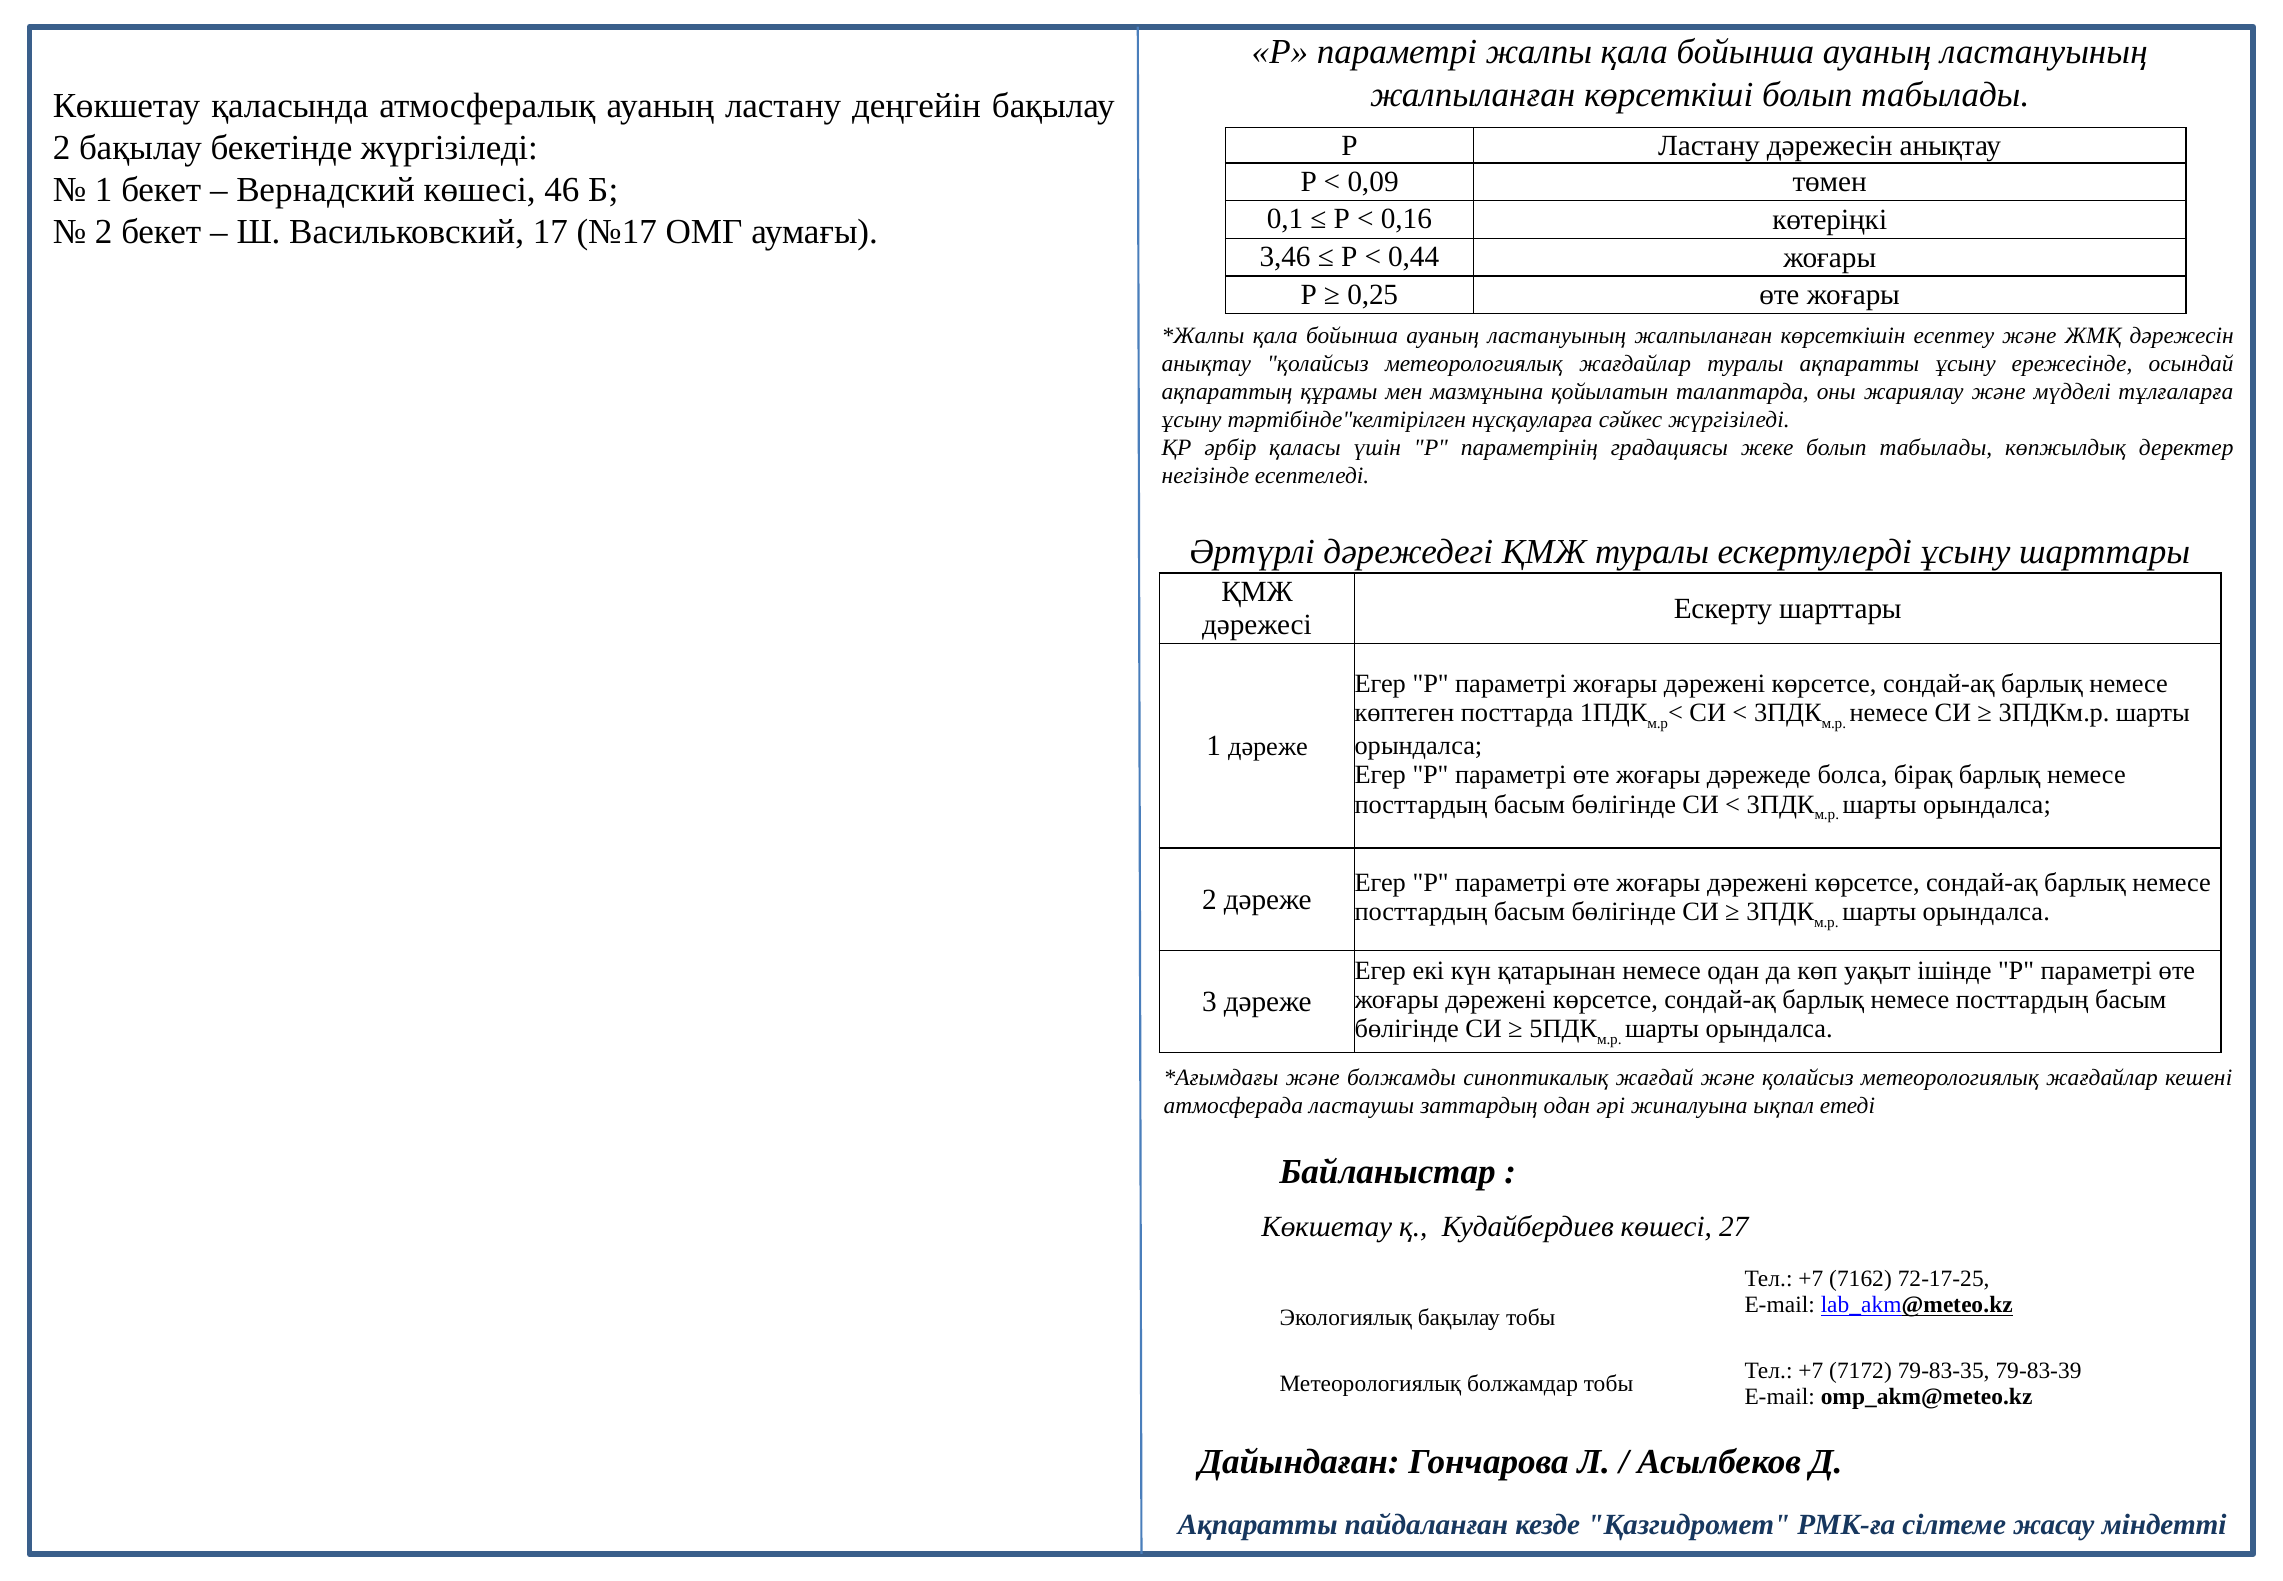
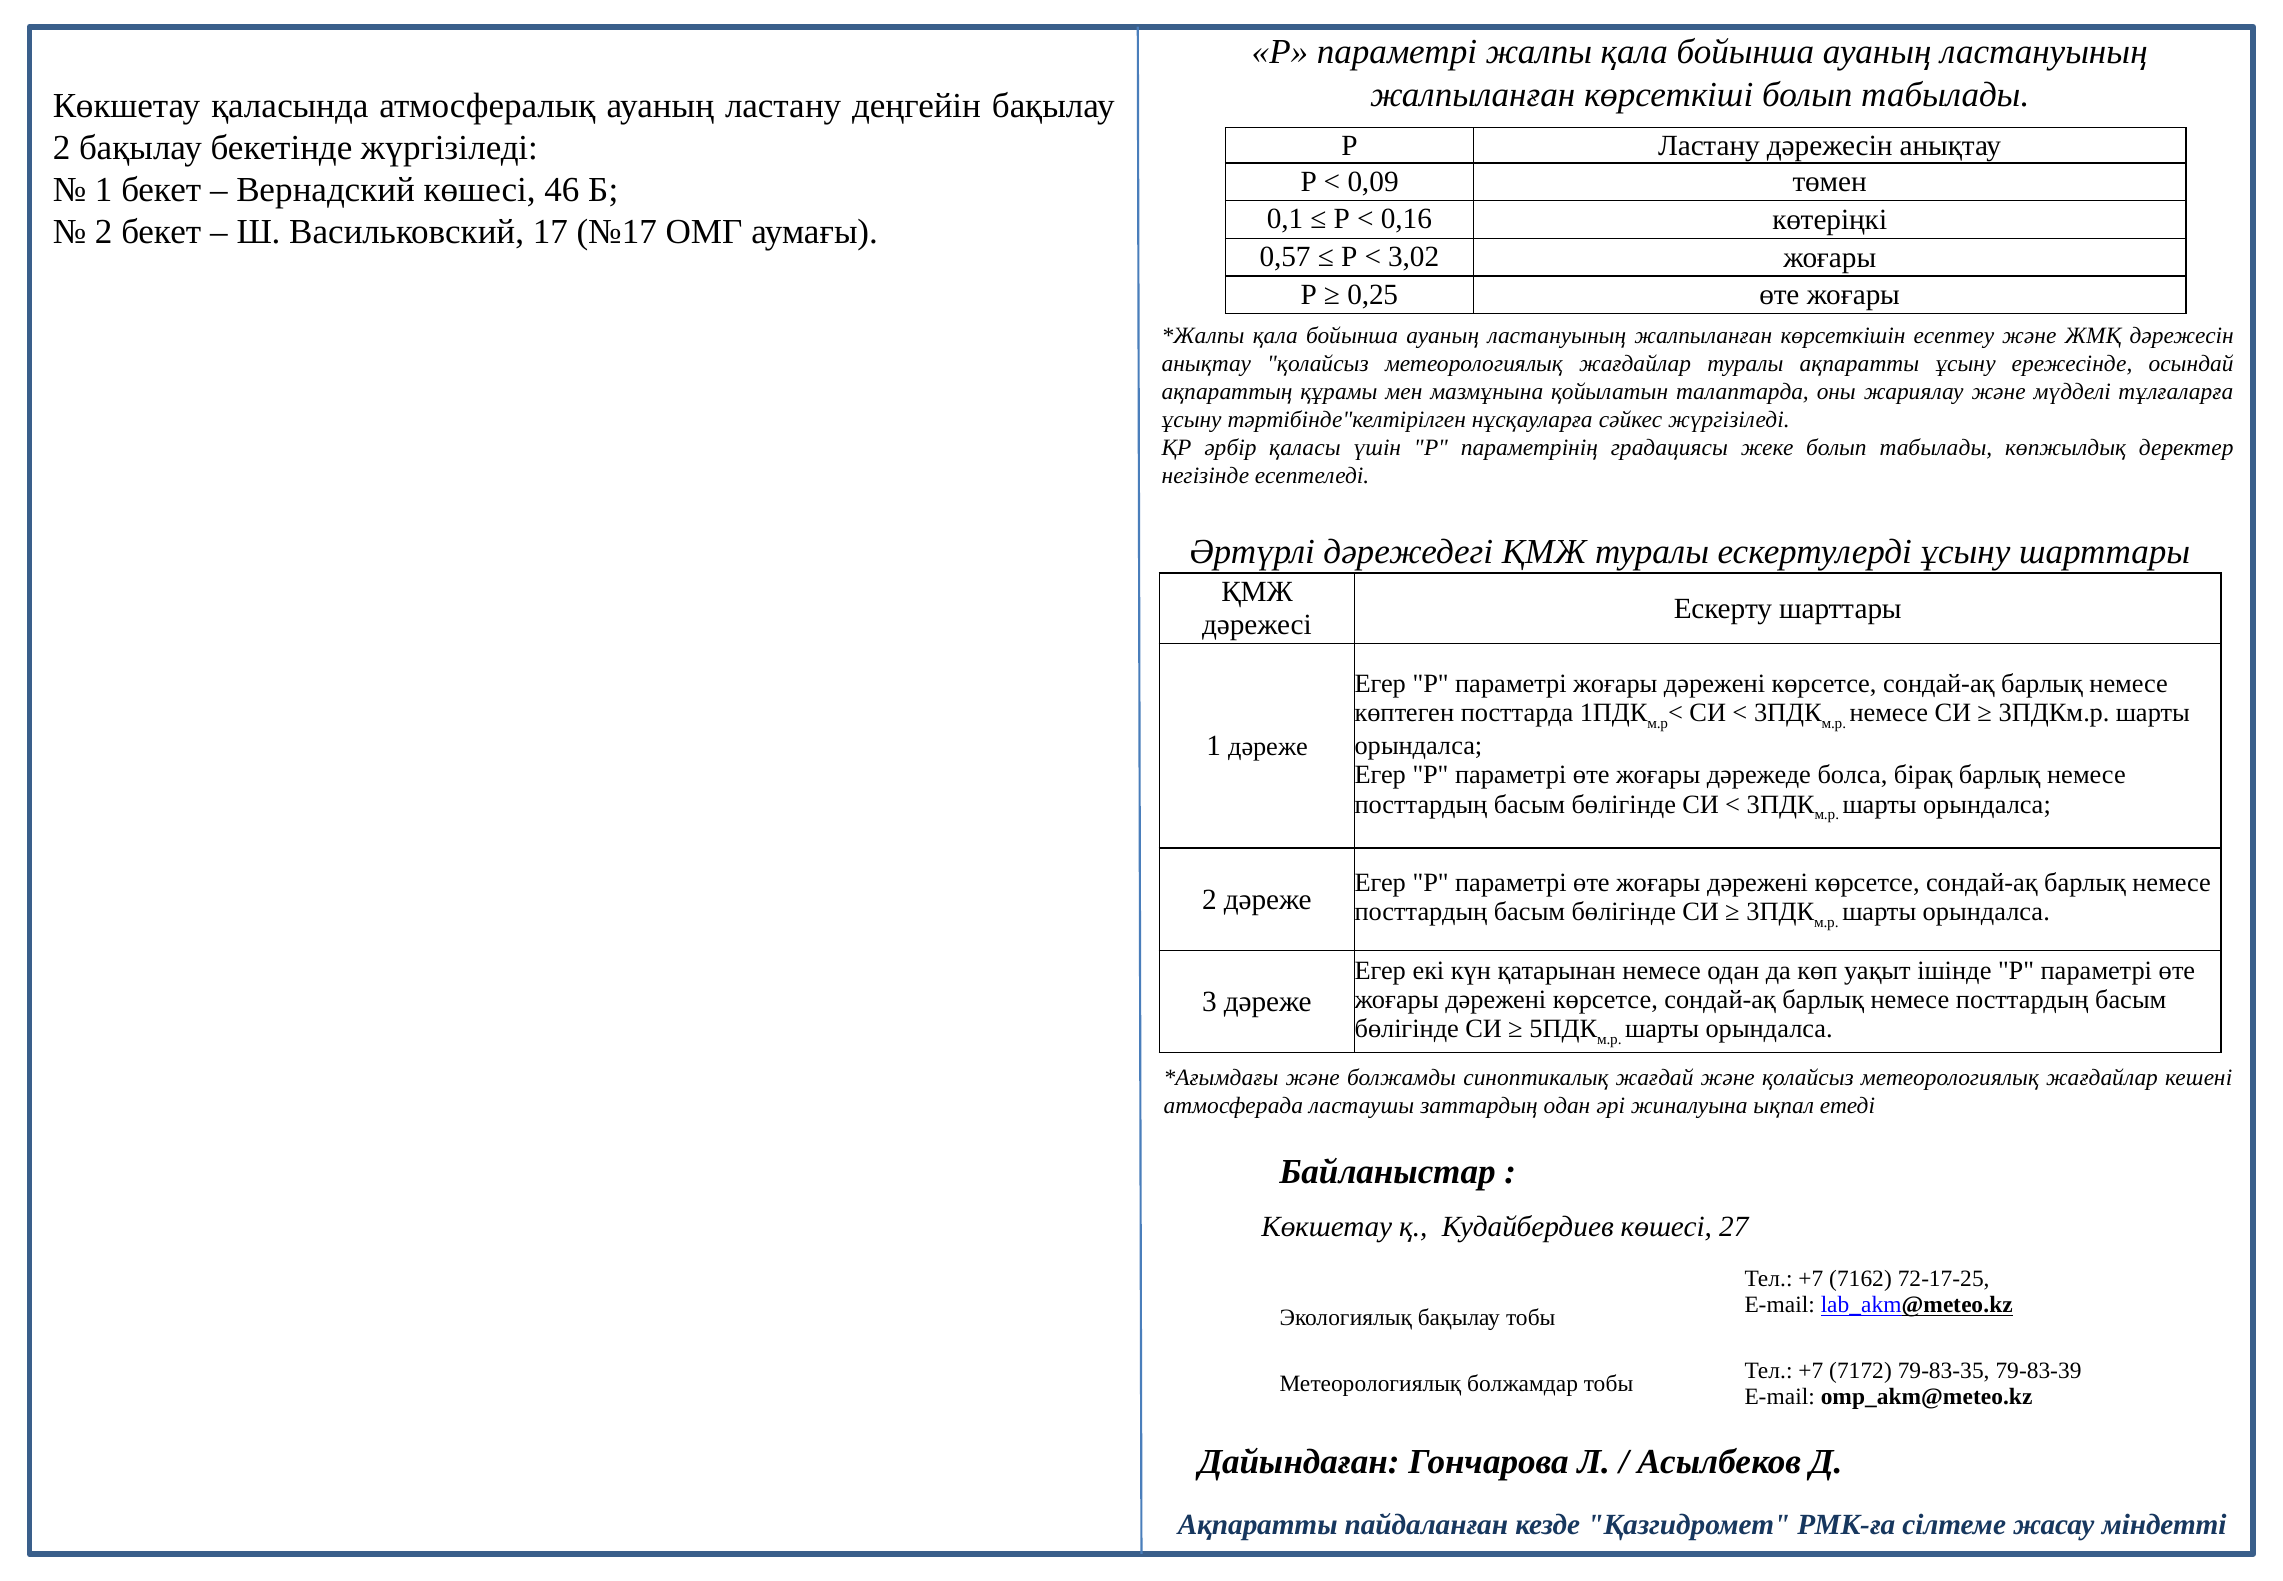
3,46: 3,46 -> 0,57 (1285, 257)
0,44: 0,44 -> 3,02 (1414, 257)
